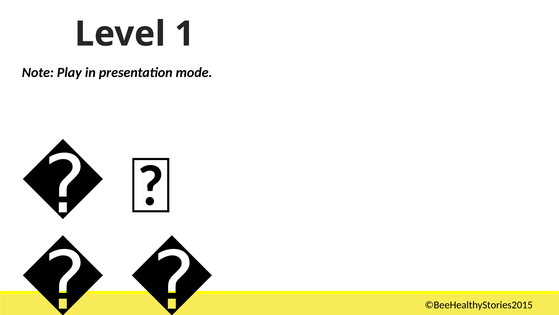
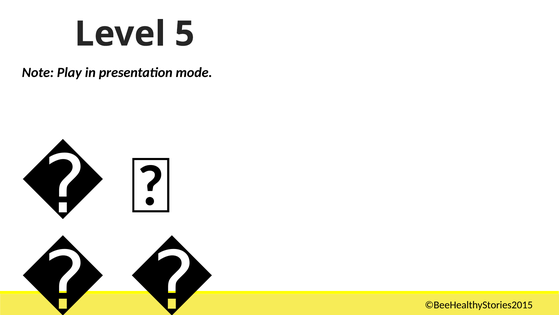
1: 1 -> 5 (185, 34)
